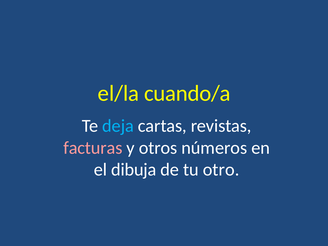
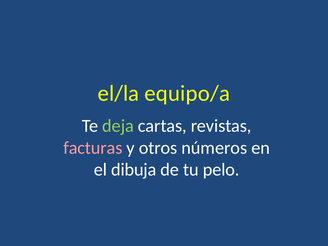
cuando/a: cuando/a -> equipo/a (187, 93)
deja colour: light blue -> light green (118, 126)
otro: otro -> pelo (221, 170)
